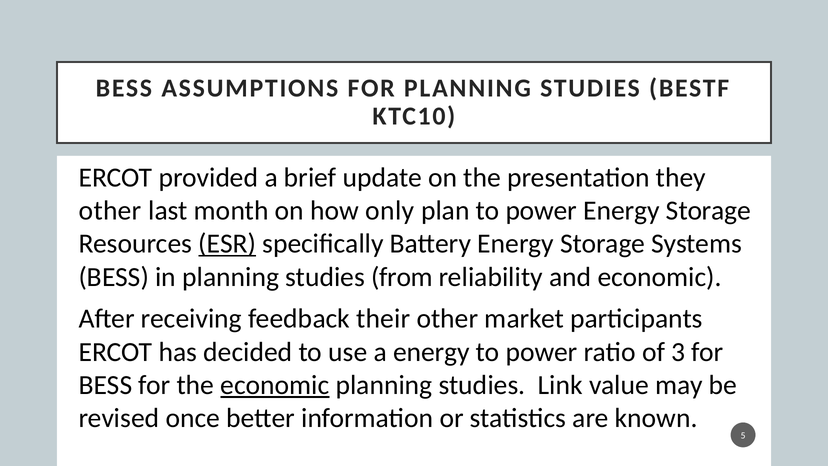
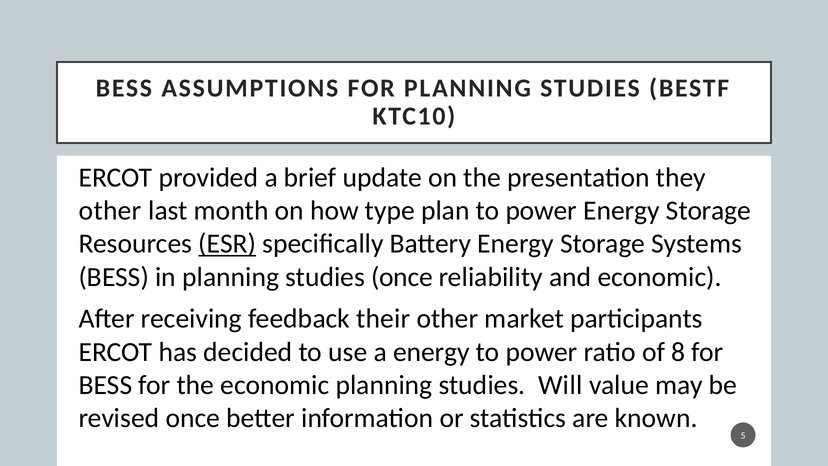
only: only -> type (390, 211)
studies from: from -> once (402, 277)
3: 3 -> 8 (678, 352)
economic underline: present -> none (275, 385)
Link: Link -> Will (560, 385)
